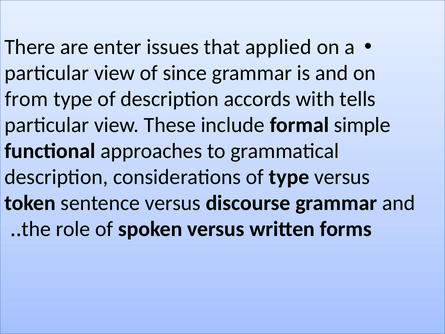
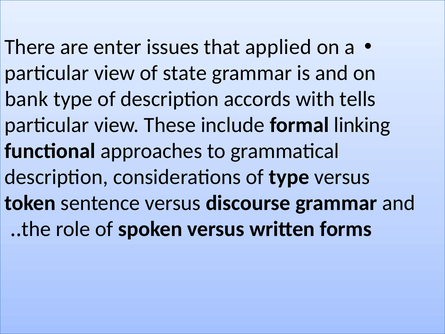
since: since -> state (185, 73)
from: from -> bank (26, 99)
simple: simple -> linking (362, 125)
